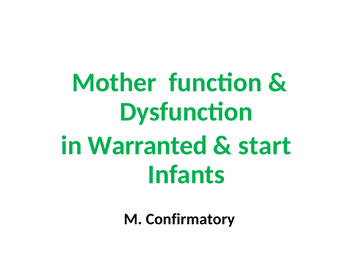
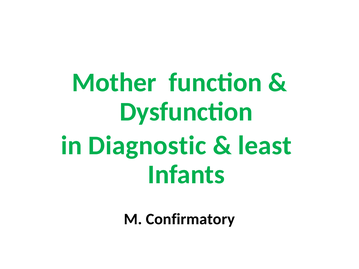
Warranted: Warranted -> Diagnostic (147, 146)
start: start -> least (265, 146)
